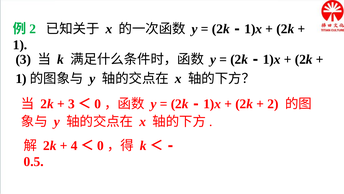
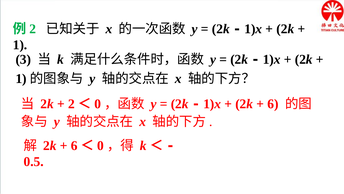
3: 3 -> 2 (71, 104)
2: 2 -> 6 (273, 104)
4: 4 -> 6 (74, 145)
